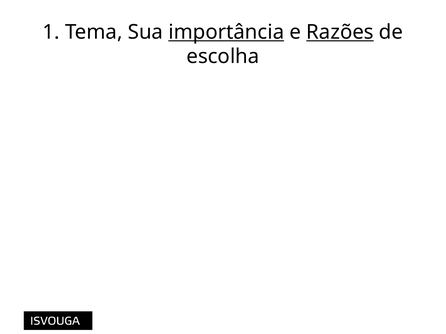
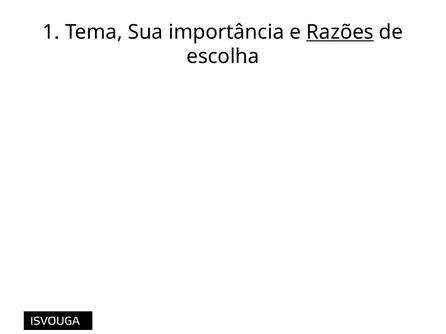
importância underline: present -> none (226, 32)
